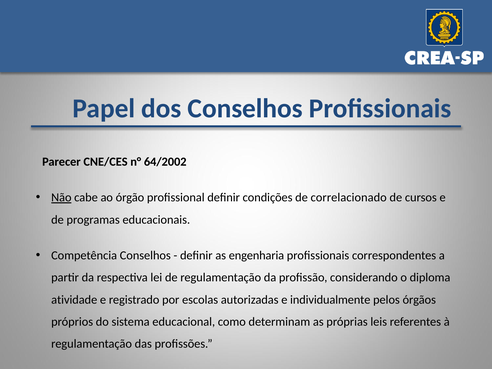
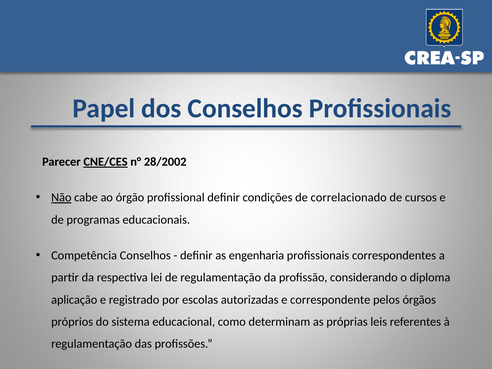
CNE/CES underline: none -> present (106, 162)
64/2002: 64/2002 -> 28/2002 (165, 162)
atividade: atividade -> aplicação (74, 300)
individualmente: individualmente -> correspondente (330, 300)
